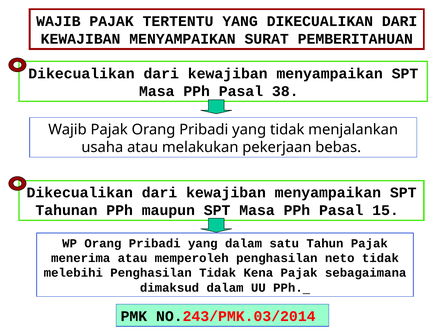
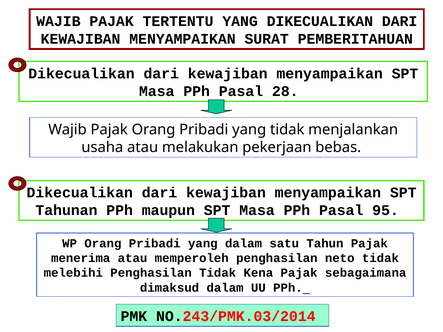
38: 38 -> 28 (285, 91)
15: 15 -> 95 (386, 211)
